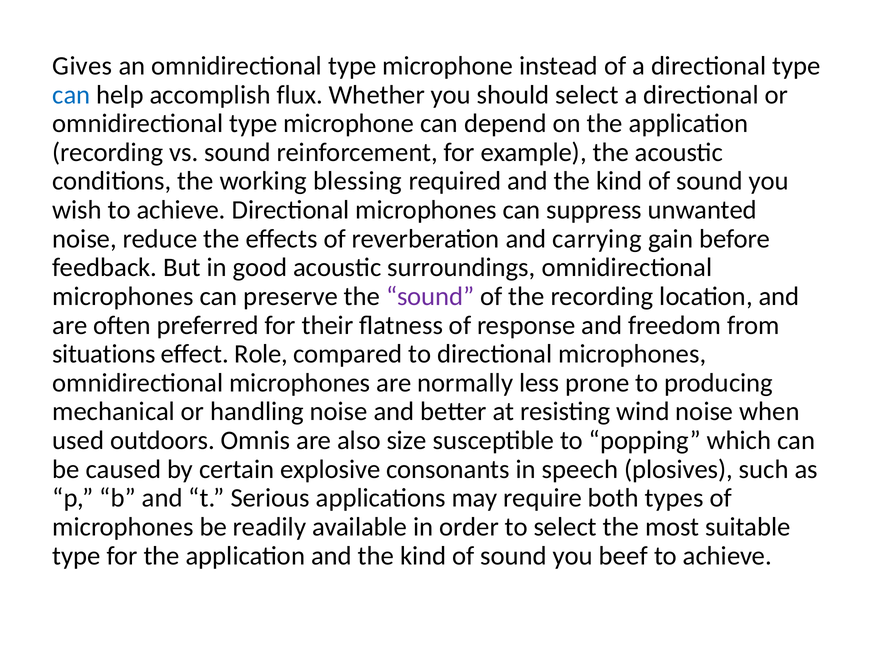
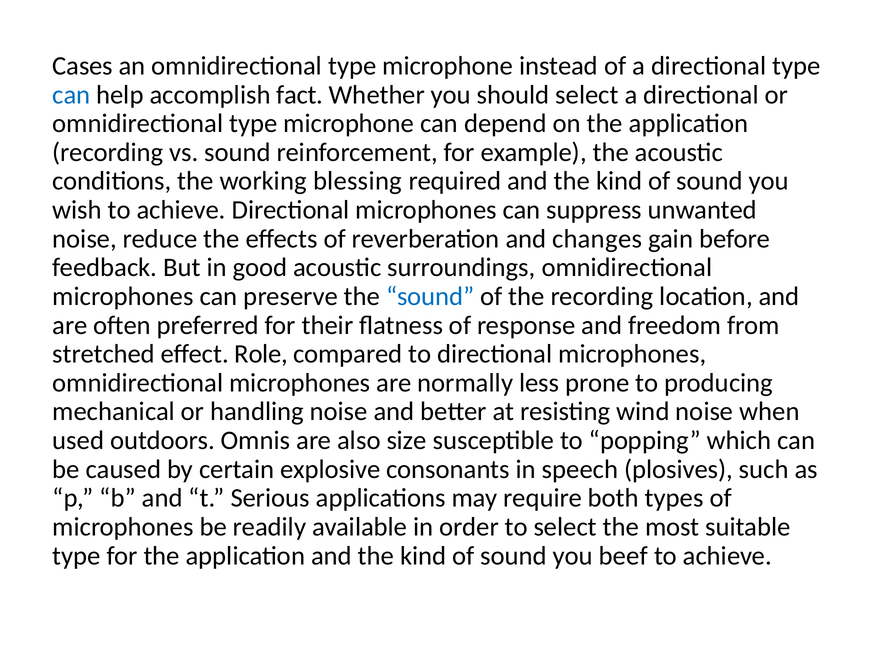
Gives: Gives -> Cases (83, 66)
flux: flux -> fact (300, 95)
carrying: carrying -> changes (597, 239)
sound colour: purple -> blue (430, 297)
situations: situations -> stretched (104, 354)
